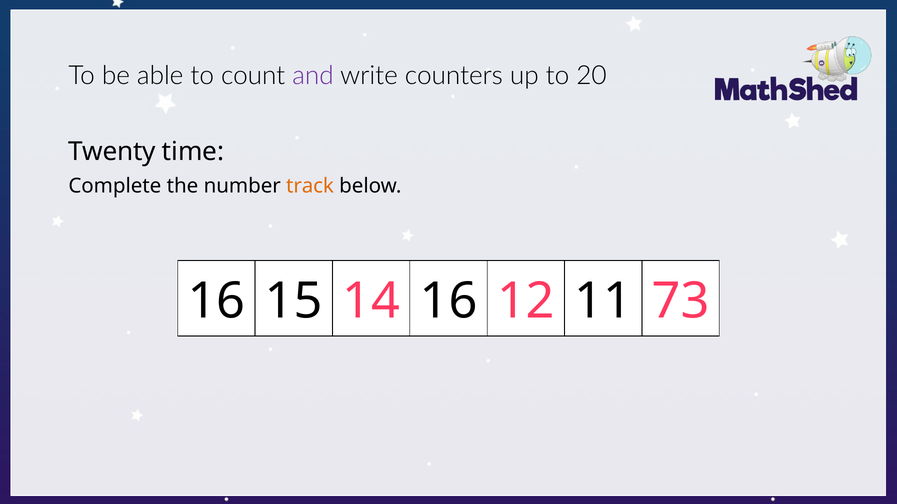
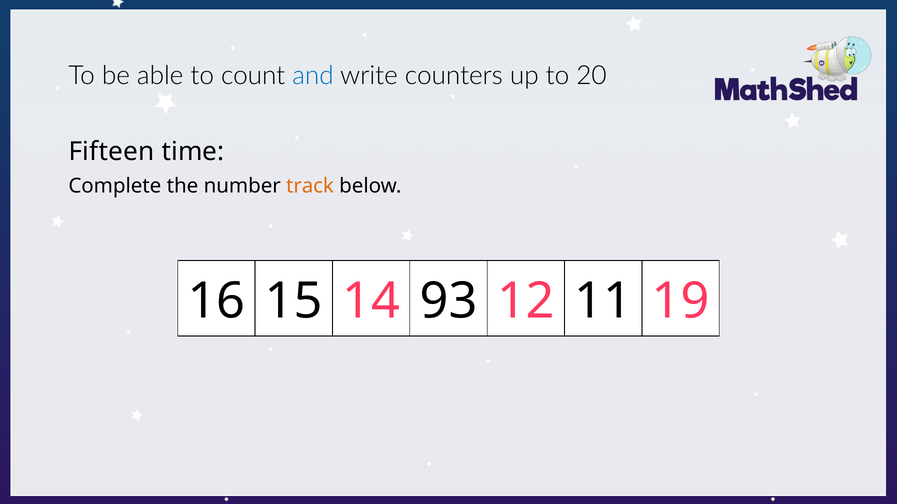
and colour: purple -> blue (313, 75)
Twenty: Twenty -> Fifteen (112, 152)
14 16: 16 -> 93 (449, 301)
73: 73 -> 19 (681, 301)
